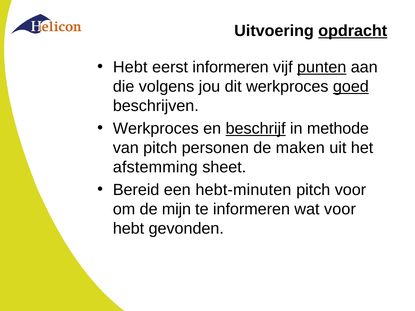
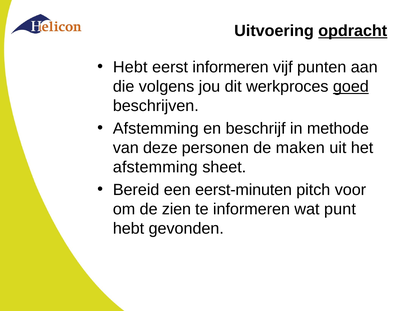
punten underline: present -> none (322, 67)
Werkproces: Werkproces -> Afstemming (156, 129)
beschrijf underline: present -> none (256, 129)
van pitch: pitch -> deze (160, 148)
hebt-minuten: hebt-minuten -> eerst-minuten (244, 190)
mijn: mijn -> zien (176, 209)
wat voor: voor -> punt (340, 209)
